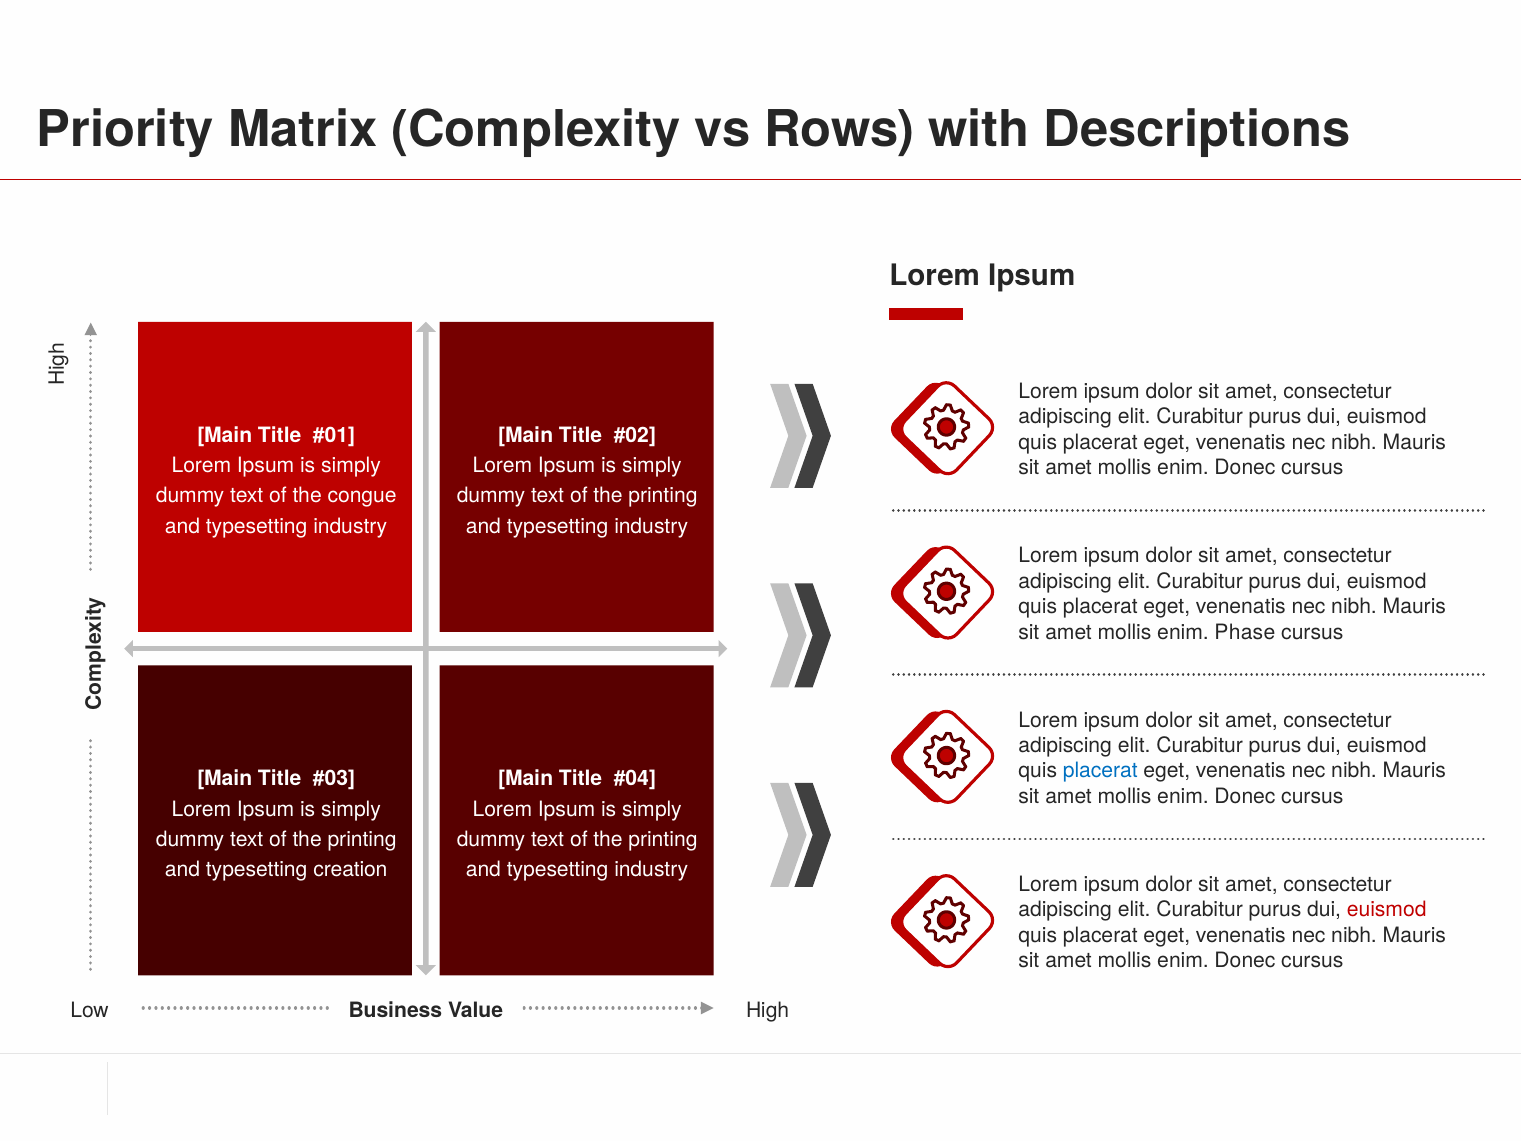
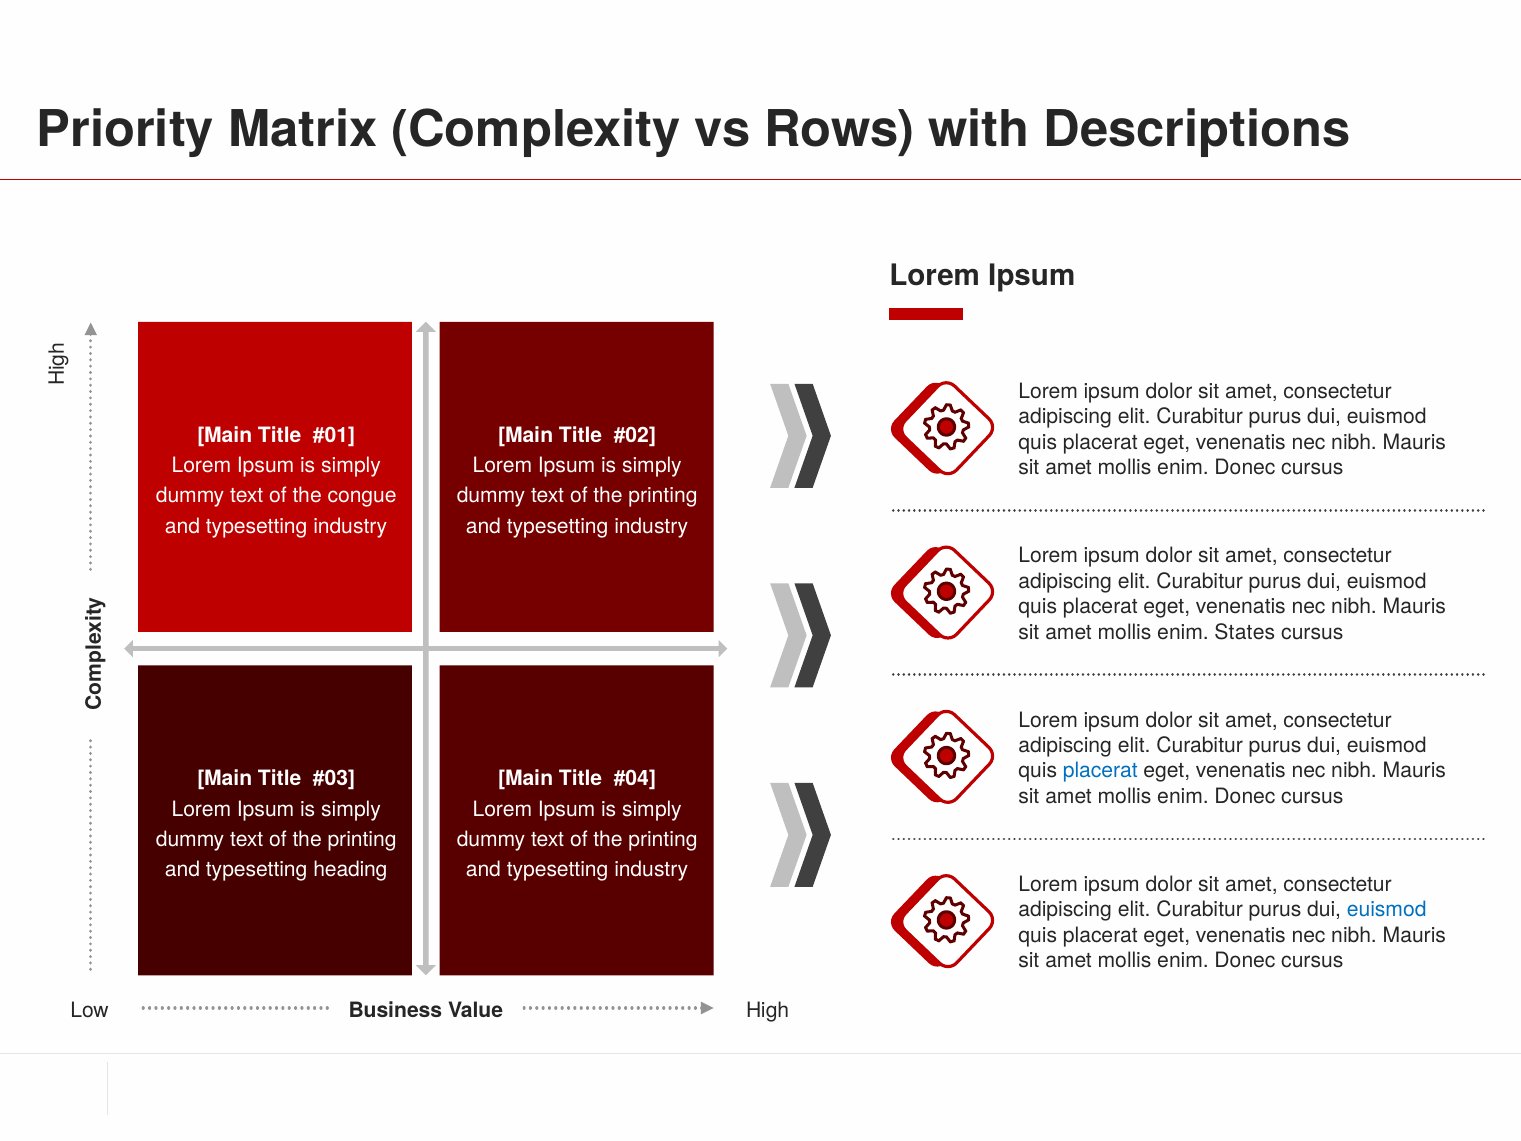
Phase: Phase -> States (1245, 632)
creation: creation -> heading (350, 870)
euismod colour: red -> blue (1387, 910)
